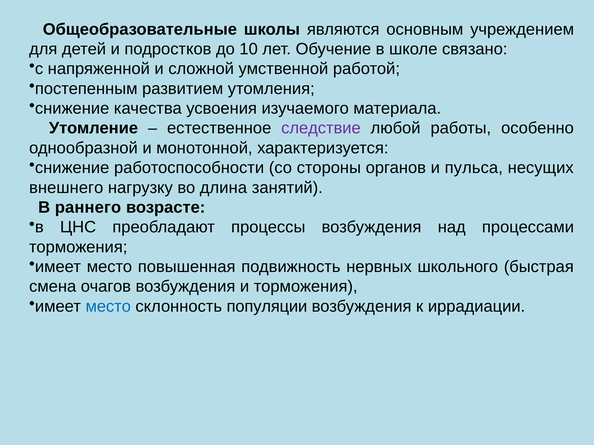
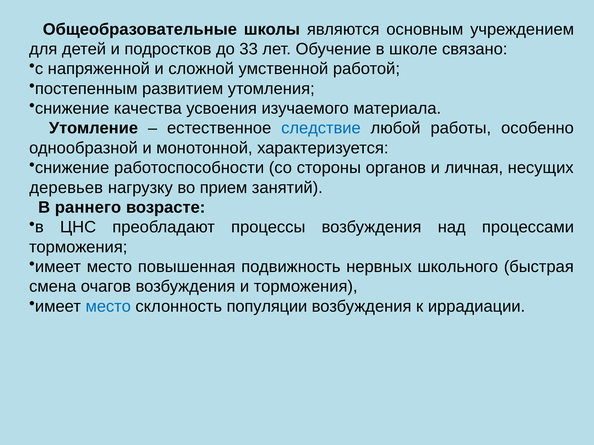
10: 10 -> 33 (249, 49)
следствие colour: purple -> blue (321, 128)
пульса: пульса -> личная (474, 168)
внешнего: внешнего -> деревьев (66, 188)
длина: длина -> прием (224, 188)
